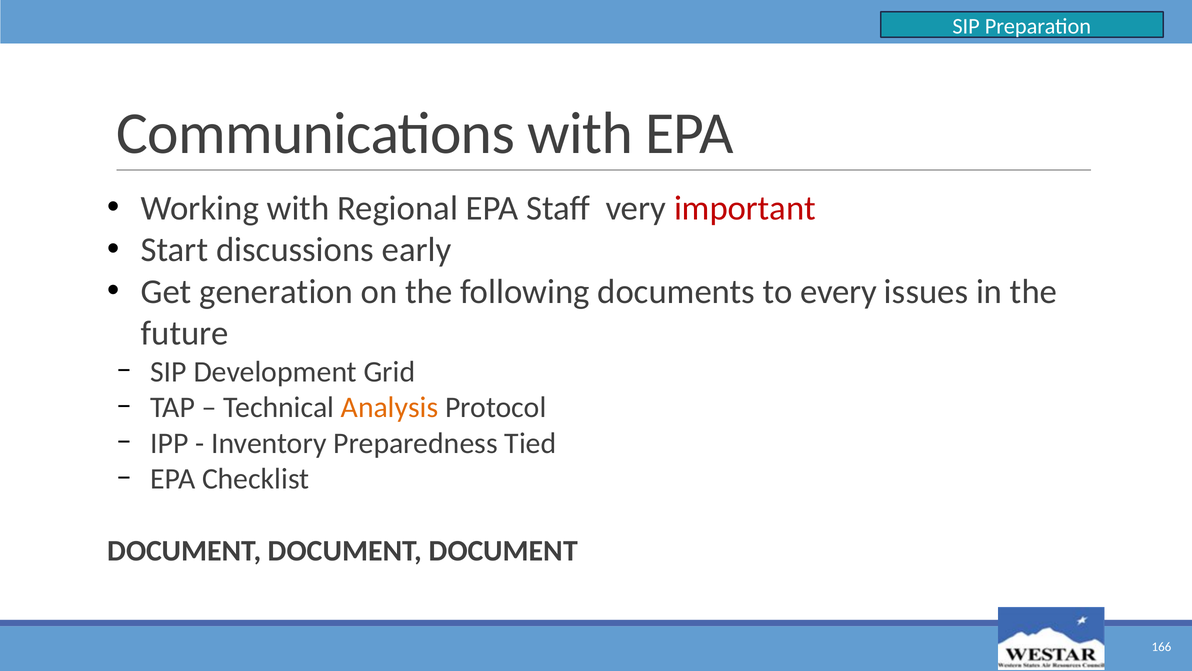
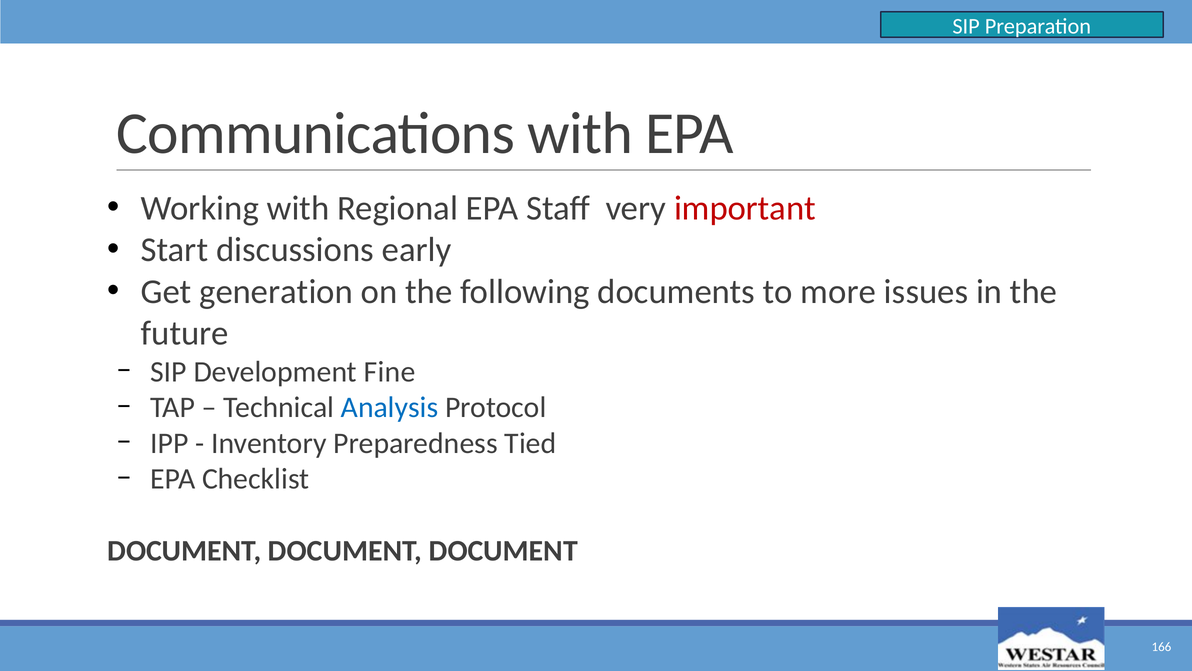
every: every -> more (838, 291)
Grid: Grid -> Fine (389, 371)
Analysis colour: orange -> blue (390, 407)
